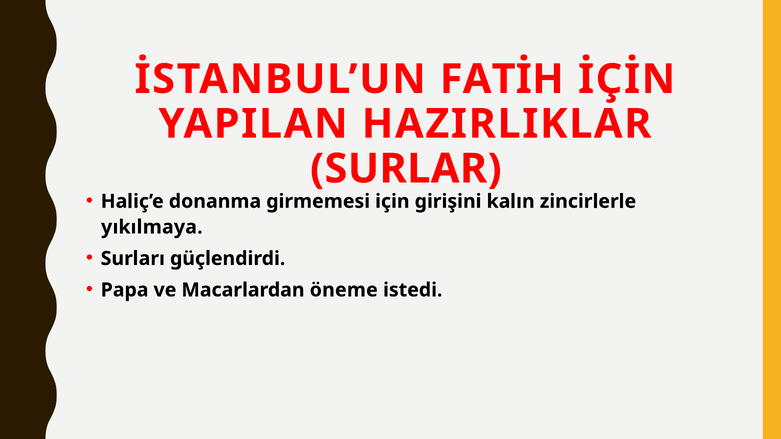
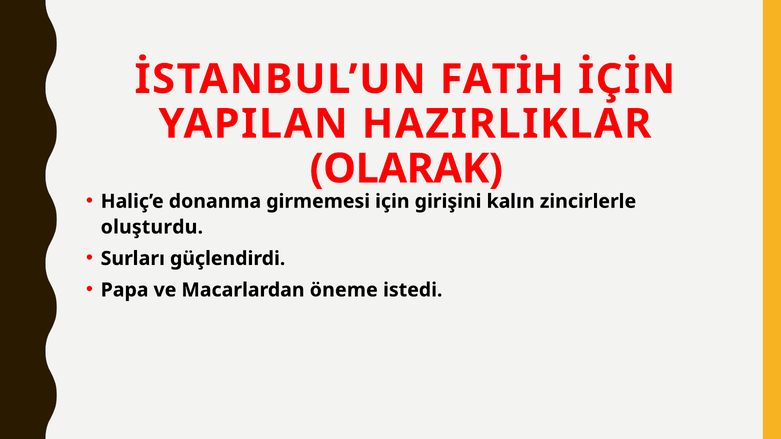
SURLAR: SURLAR -> OLARAK (406, 169)
yıkılmaya: yıkılmaya -> oluşturdu (152, 227)
